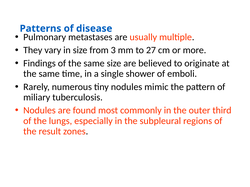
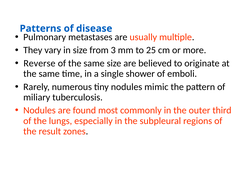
27: 27 -> 25 (151, 50)
Findings: Findings -> Reverse (39, 63)
